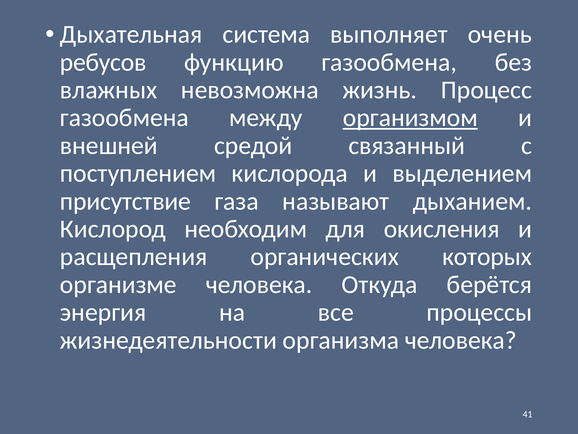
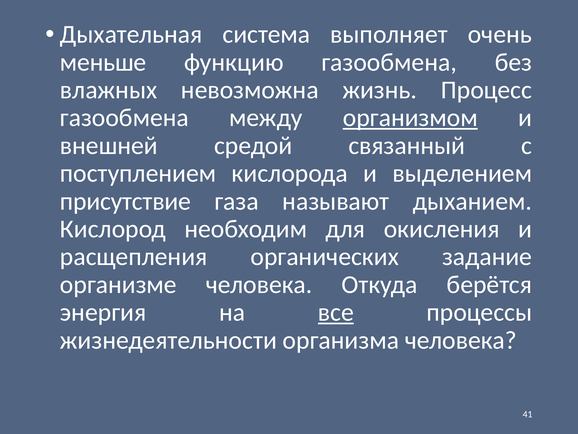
ребусов: ребусов -> меньше (103, 62)
которых: которых -> задание (487, 257)
все underline: none -> present (336, 312)
